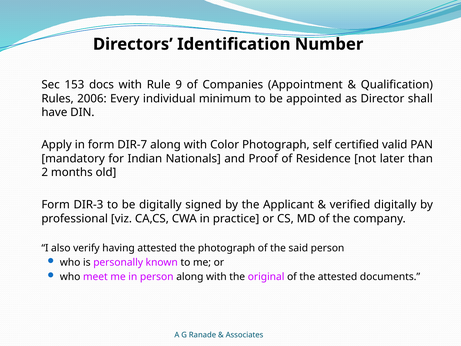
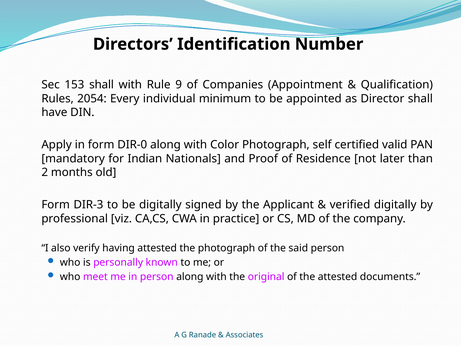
153 docs: docs -> shall (102, 85)
2006: 2006 -> 2054 (92, 99)
DIR-7: DIR-7 -> DIR-0 (132, 145)
